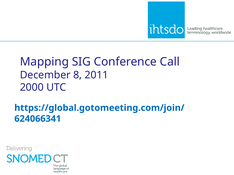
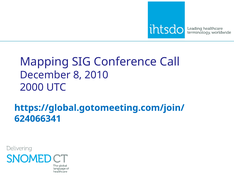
2011: 2011 -> 2010 (97, 75)
